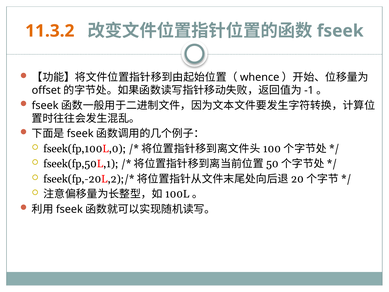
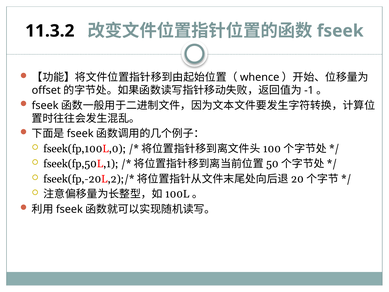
11.3.2 colour: orange -> black (50, 31)
